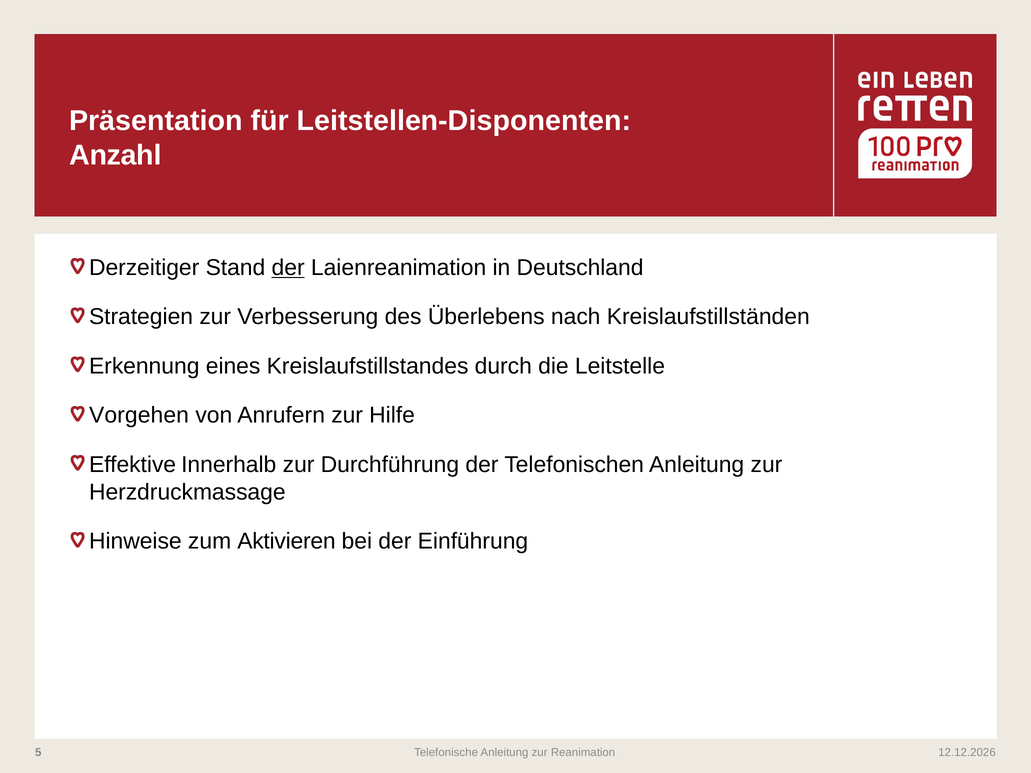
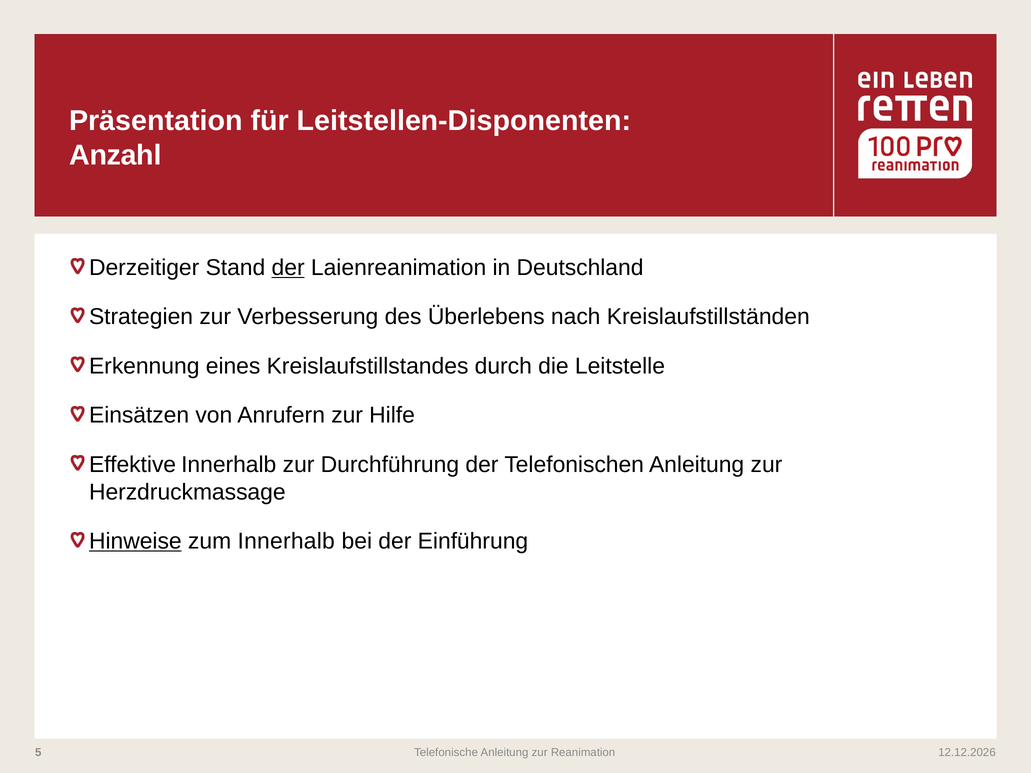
Vorgehen: Vorgehen -> Einsätzen (139, 415)
Hinweise underline: none -> present (135, 541)
zum Aktivieren: Aktivieren -> Innerhalb (286, 541)
